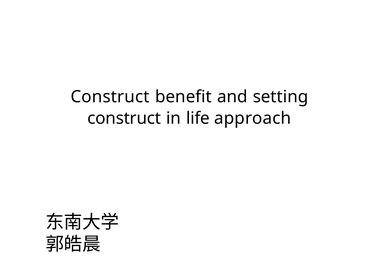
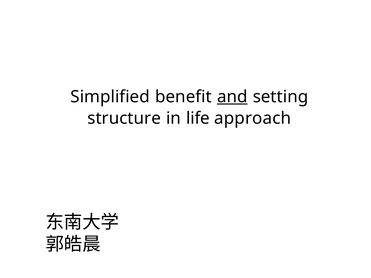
Construct: Construct -> Simplified (110, 97)
and underline: none -> present (232, 97)
construct: construct -> structure (124, 118)
